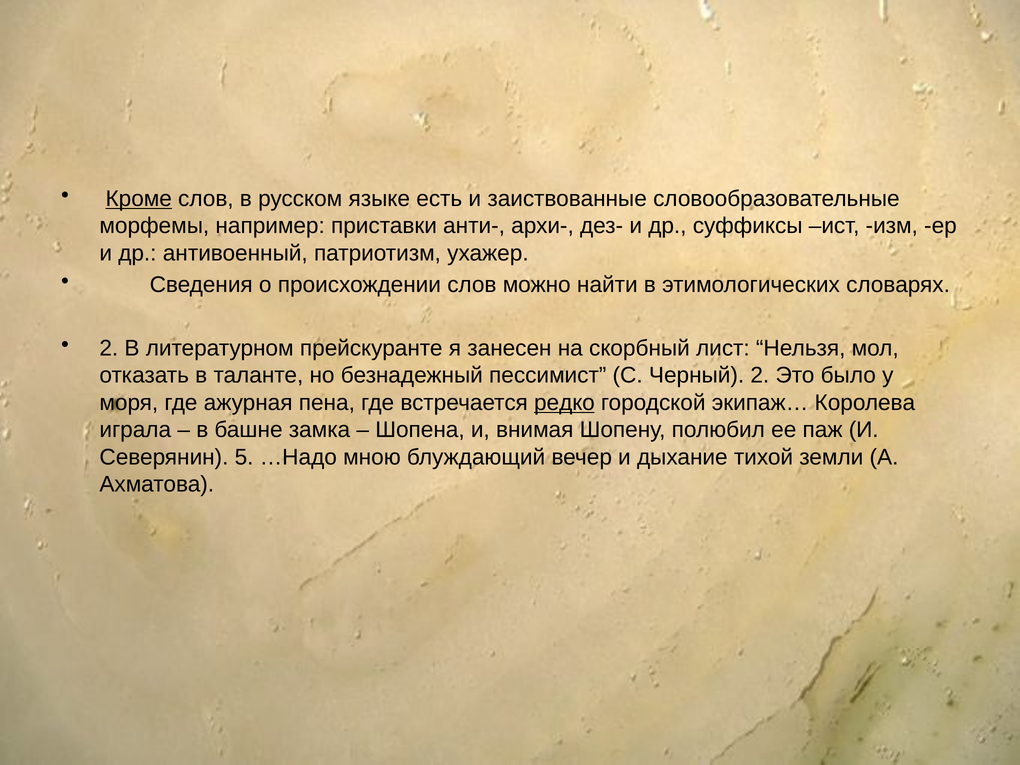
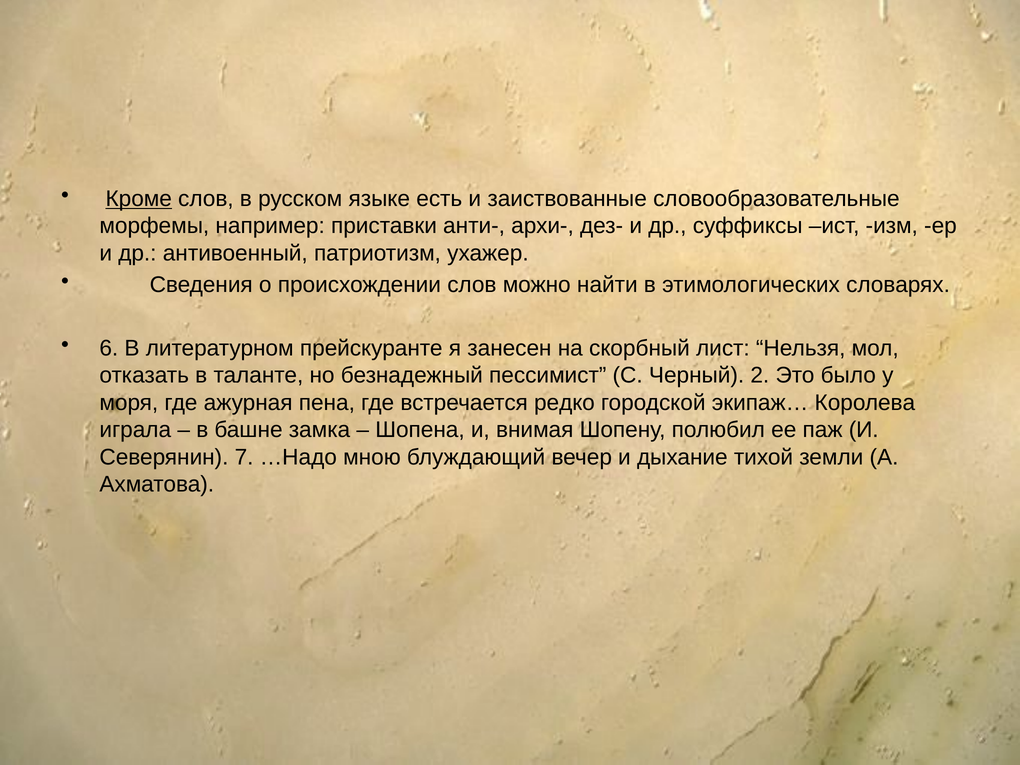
2: 2 -> 6 (109, 348)
редко underline: present -> none (564, 403)
5: 5 -> 7 (244, 457)
